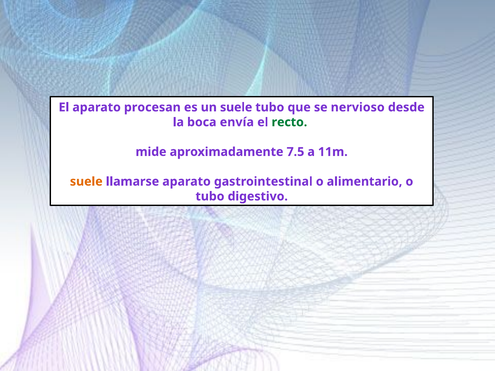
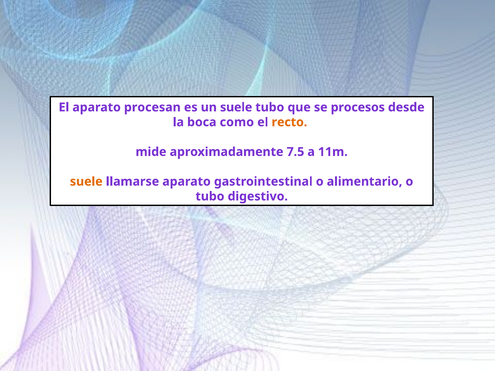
nervioso: nervioso -> procesos (358, 107)
envía: envía -> como (237, 122)
recto colour: green -> orange (289, 122)
